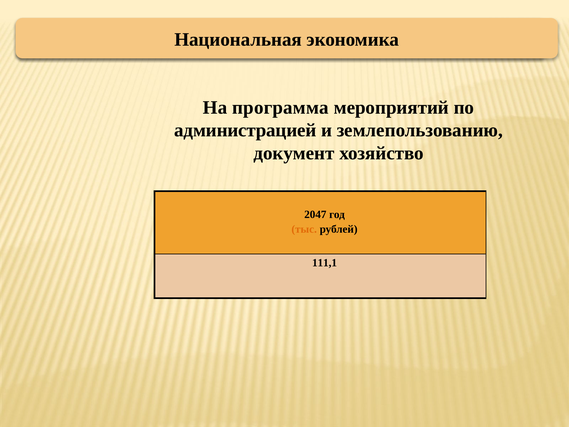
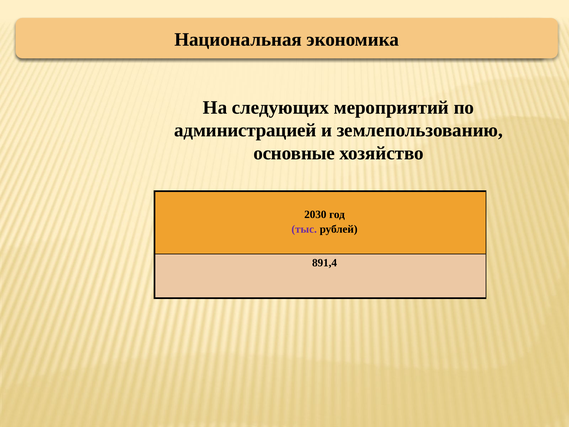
программа: программа -> следующих (280, 108)
документ: документ -> основные (294, 153)
2047: 2047 -> 2030 (315, 214)
тыс colour: orange -> purple (304, 229)
111,1: 111,1 -> 891,4 (325, 263)
